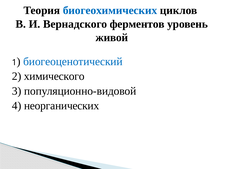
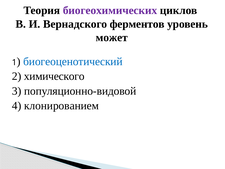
биогеохимических colour: blue -> purple (110, 10)
живой: живой -> может (112, 37)
неорганических: неорганических -> клонированием (62, 106)
